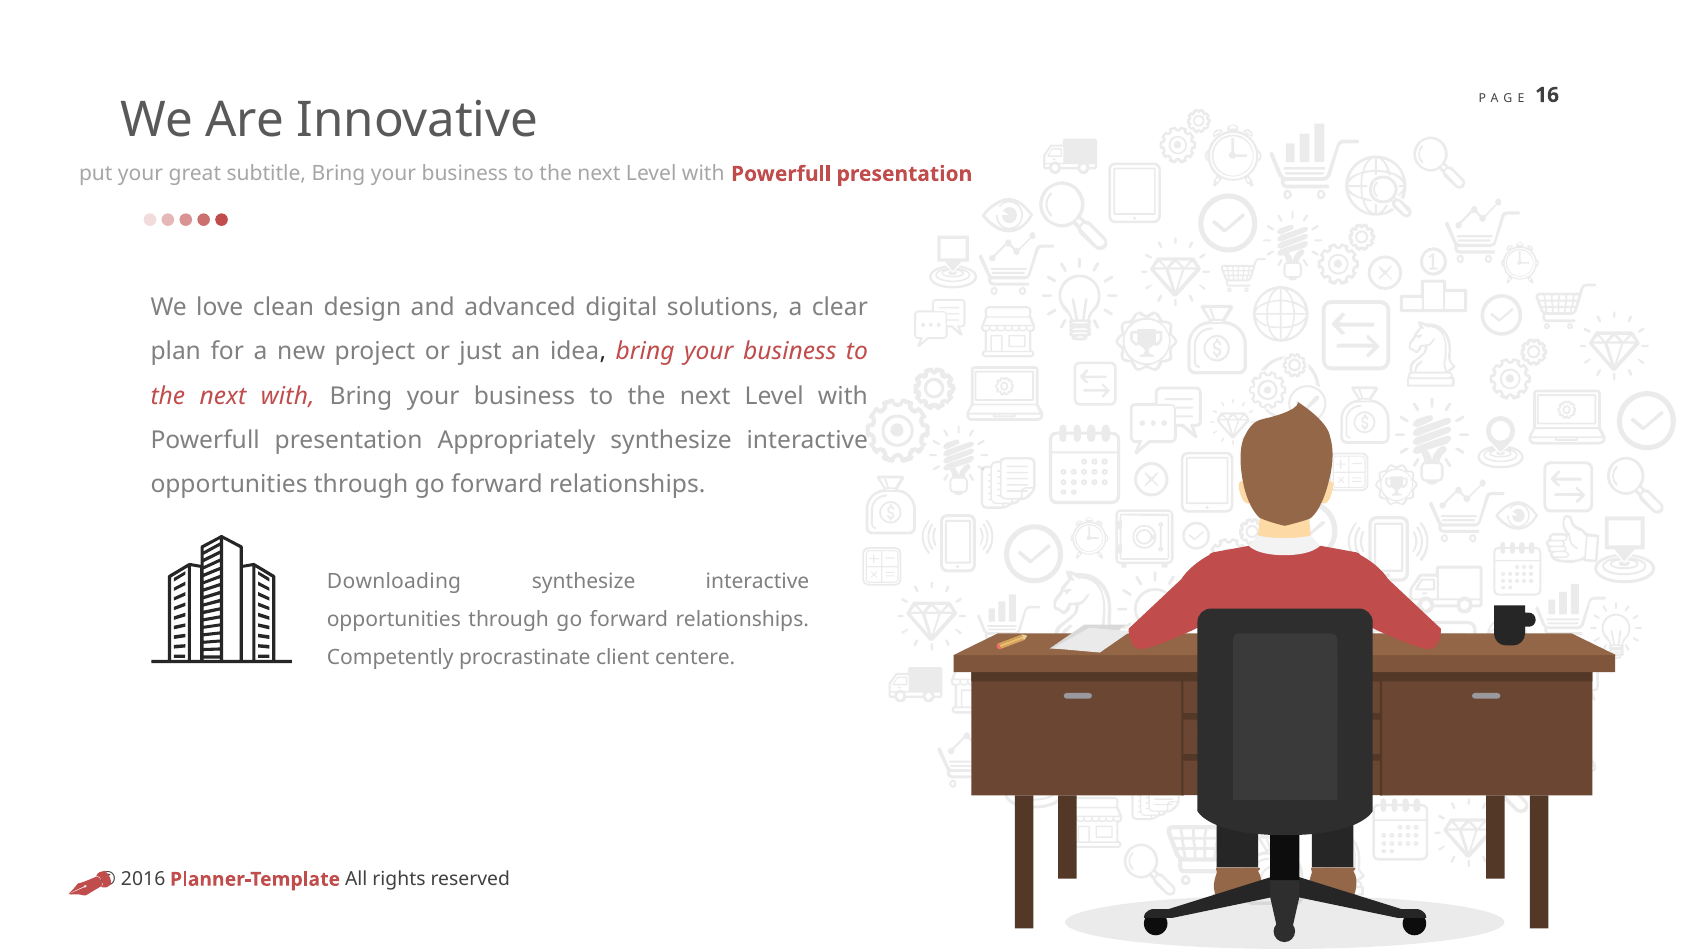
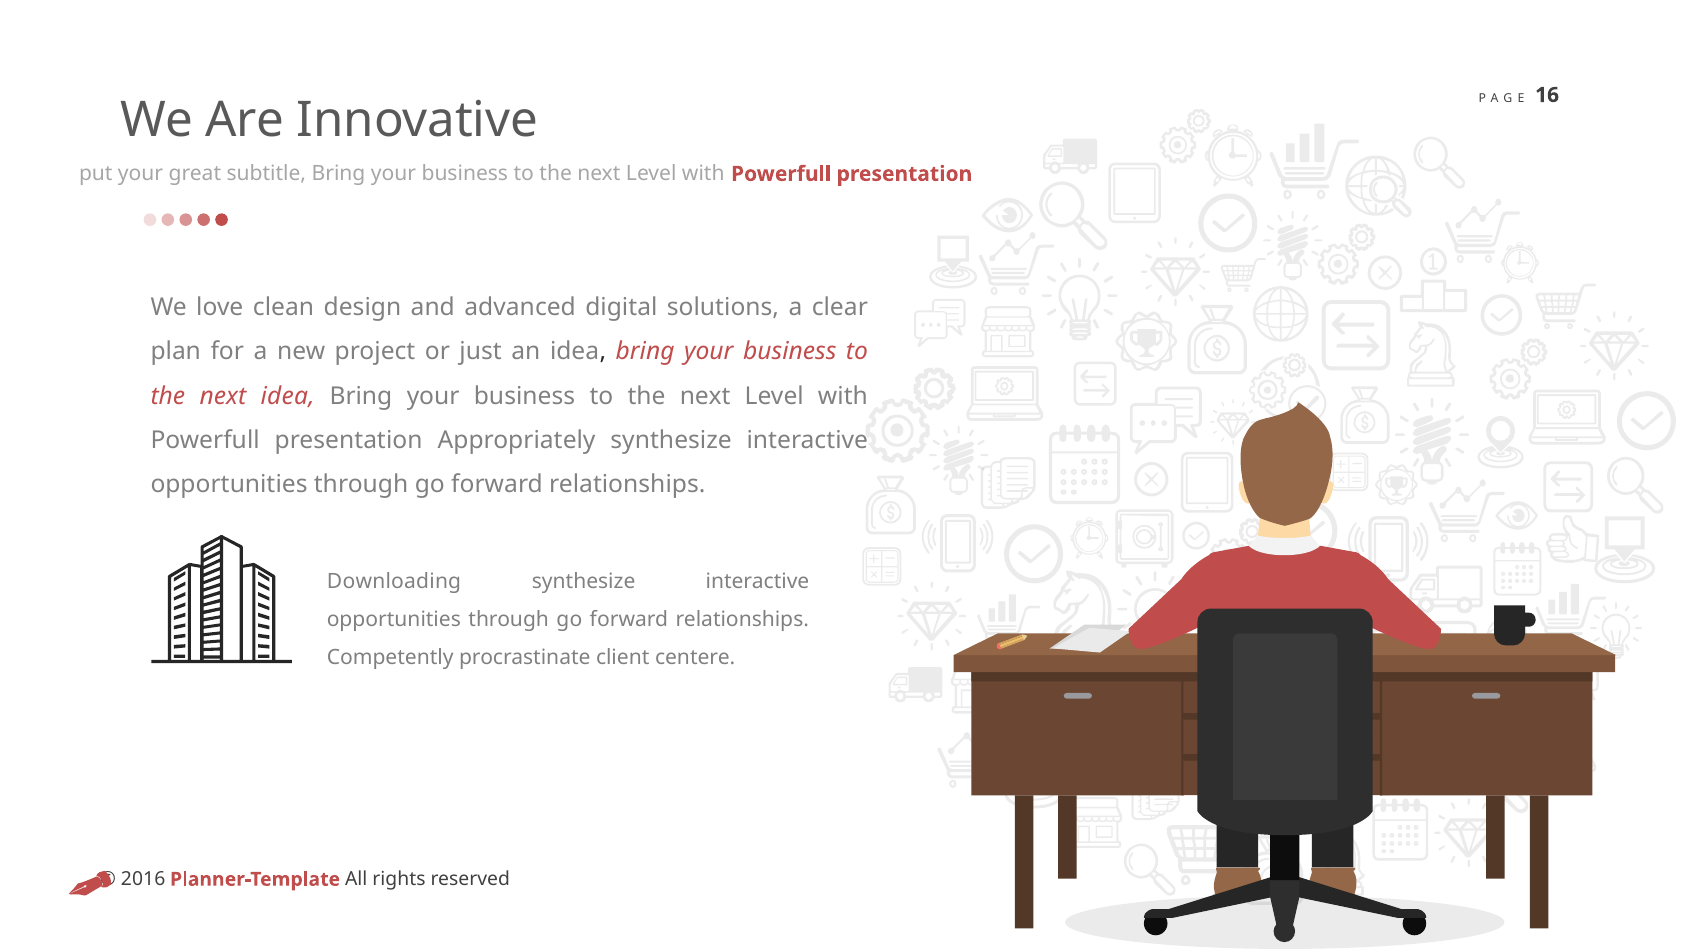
next with: with -> idea (288, 396)
